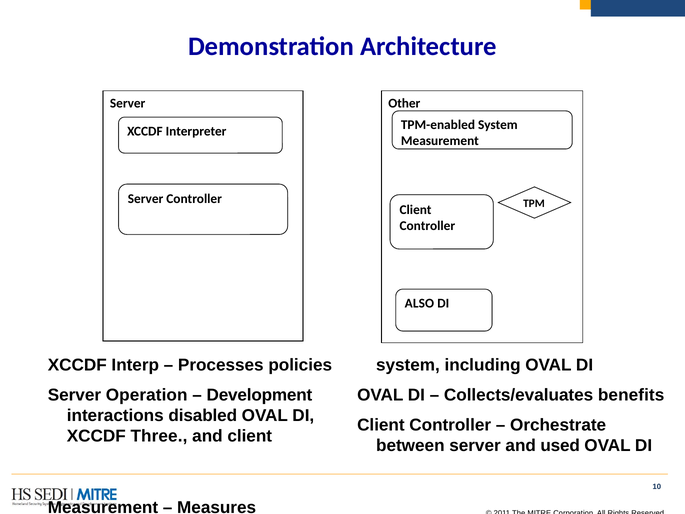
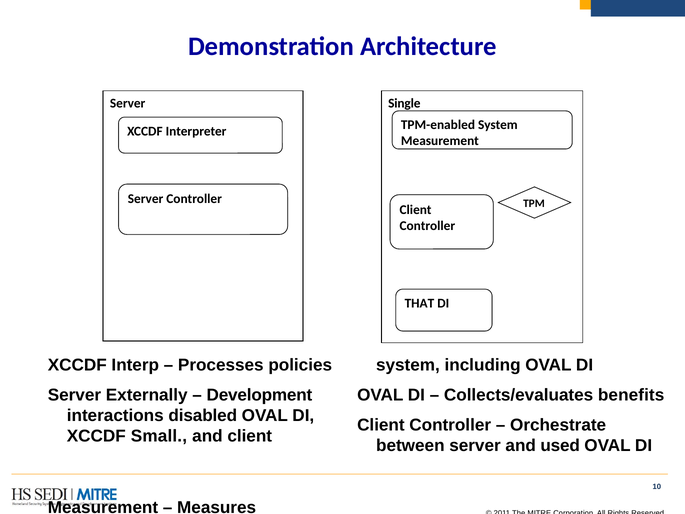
Other: Other -> Single (404, 103)
ALSO: ALSO -> THAT (419, 303)
Operation: Operation -> Externally (147, 395)
Three: Three -> Small (159, 436)
